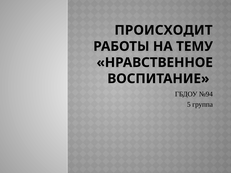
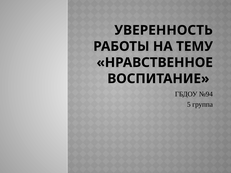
ПРОИСХОДИТ: ПРОИСХОДИТ -> УВЕРЕННОСТЬ (164, 30)
